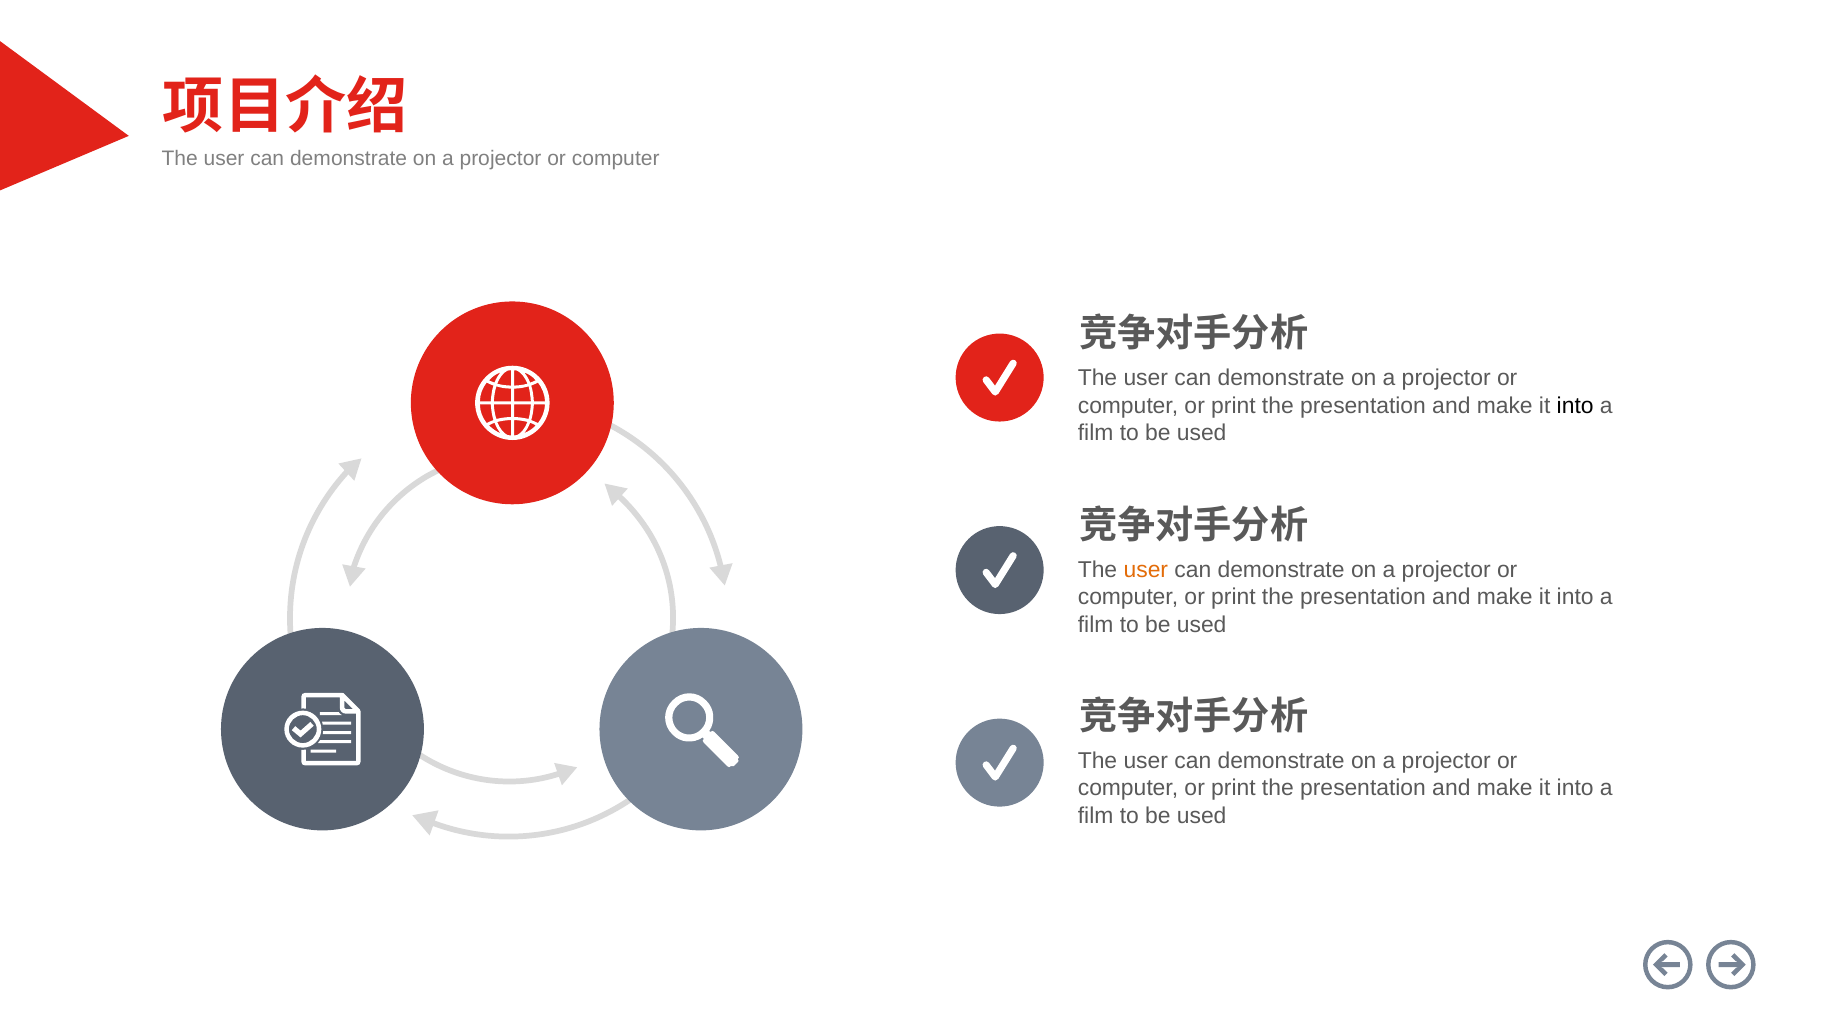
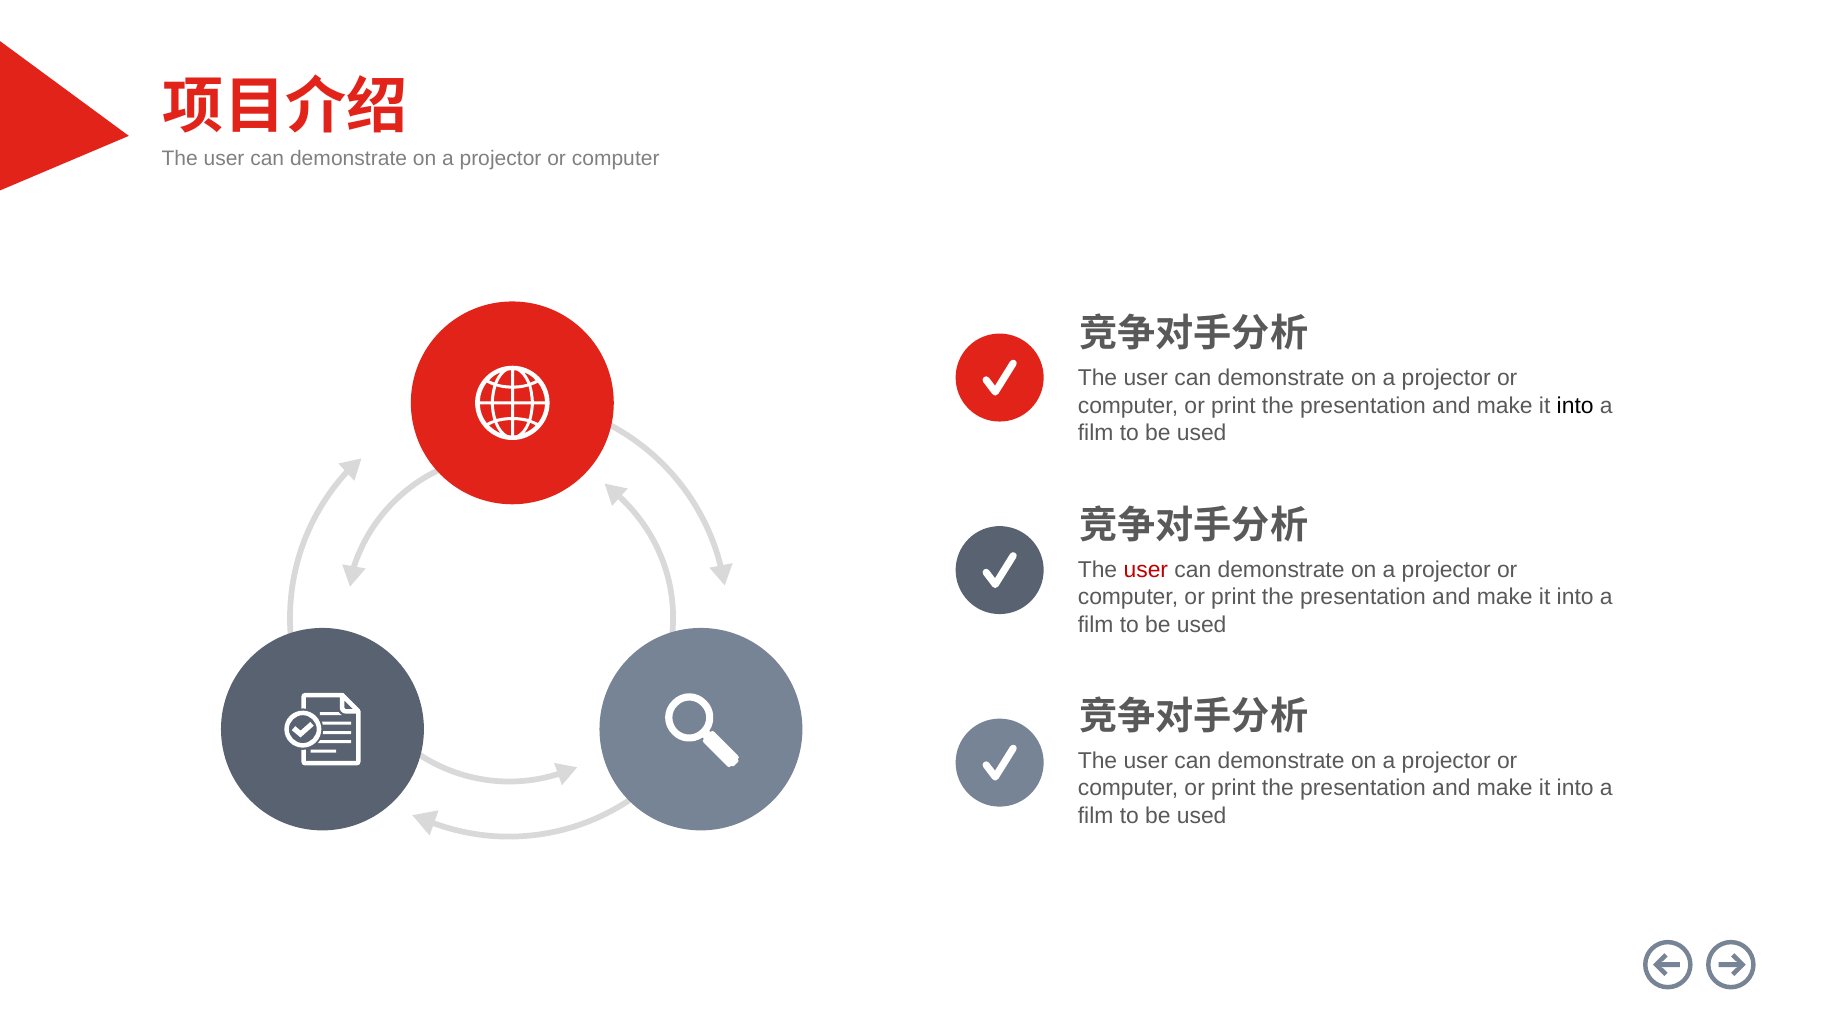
user colour: orange -> red (1146, 570)
